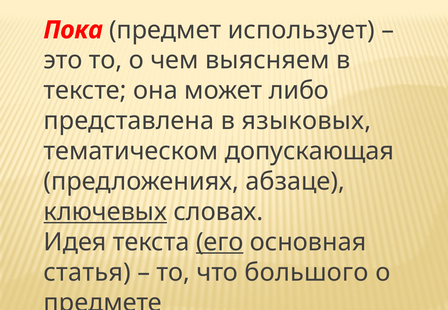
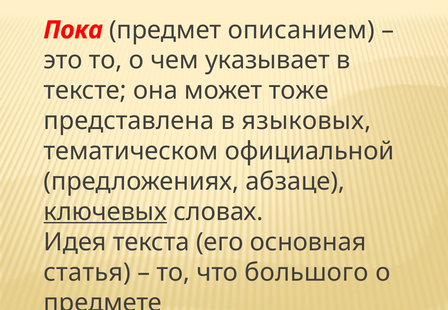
использует: использует -> описанием (301, 30)
выясняем: выясняем -> указывает (267, 60)
либо: либо -> тоже (299, 91)
допускающая: допускающая -> официальной (309, 151)
его underline: present -> none (220, 242)
